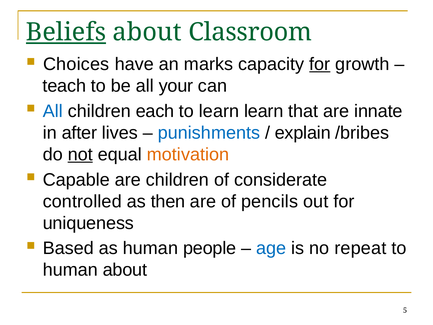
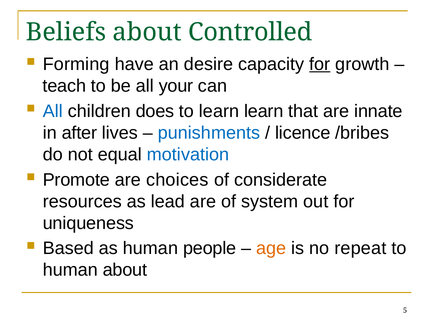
Beliefs underline: present -> none (66, 32)
Classroom: Classroom -> Controlled (250, 32)
Choices: Choices -> Forming (76, 64)
marks: marks -> desire (209, 64)
each: each -> does (155, 111)
explain: explain -> licence (303, 133)
not underline: present -> none (80, 154)
motivation colour: orange -> blue (188, 154)
Capable: Capable -> Promote (76, 180)
are children: children -> choices (177, 180)
controlled: controlled -> resources (82, 201)
then: then -> lead (168, 201)
pencils: pencils -> system (270, 201)
age colour: blue -> orange (271, 248)
